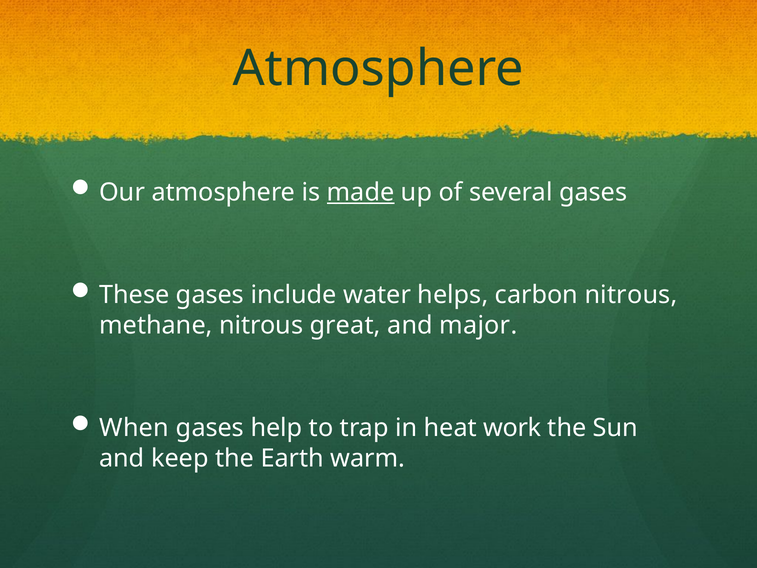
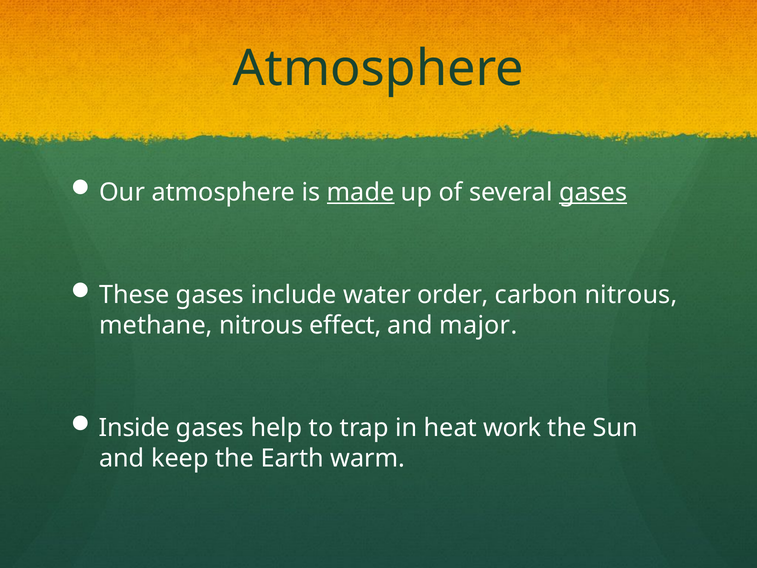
gases underline: none -> present (593, 192)
helps: helps -> order (453, 295)
great: great -> effect (345, 325)
When: When -> Inside (134, 428)
